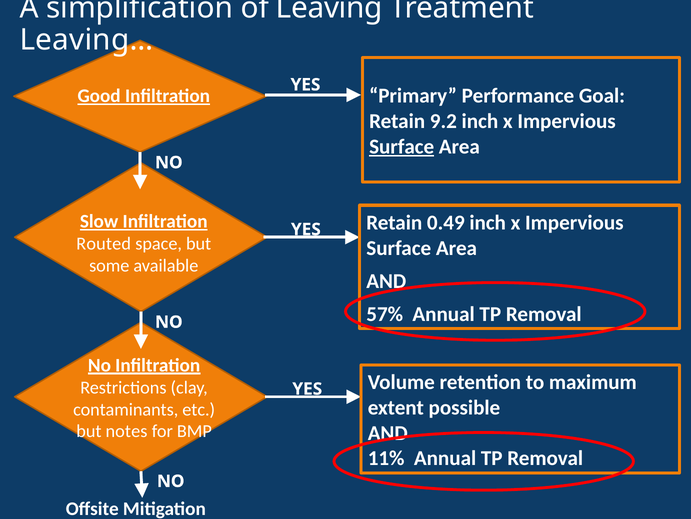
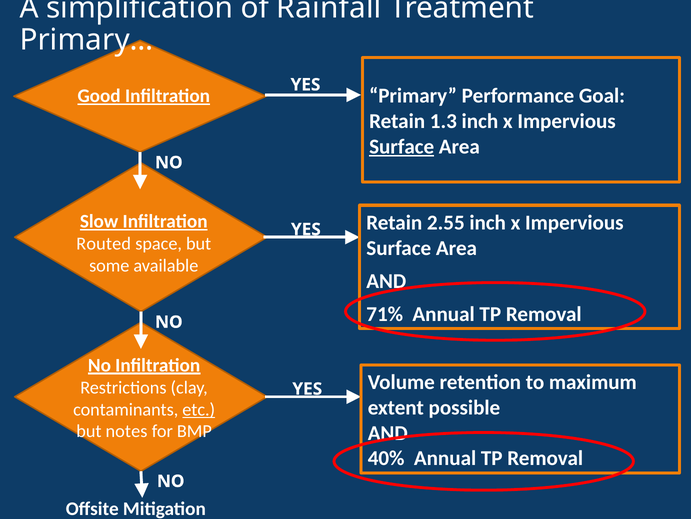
Leaving: Leaving -> Rainfall (329, 8)
Leaving…: Leaving… -> Primary… (86, 40)
9.2: 9.2 -> 1.3 (443, 121)
0.49: 0.49 -> 2.55 (446, 222)
57%: 57% -> 71% (385, 314)
etc underline: none -> present (199, 409)
11%: 11% -> 40% (386, 458)
